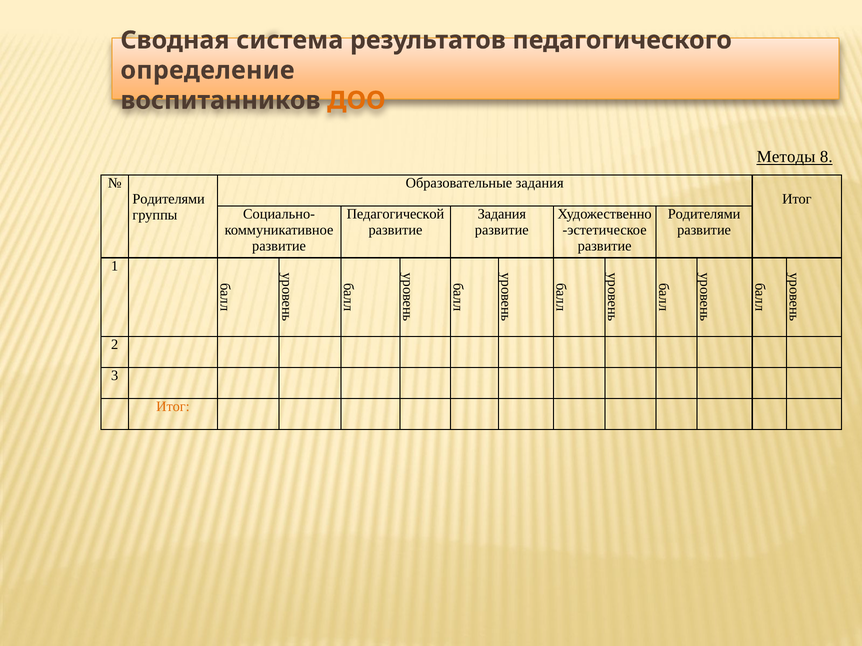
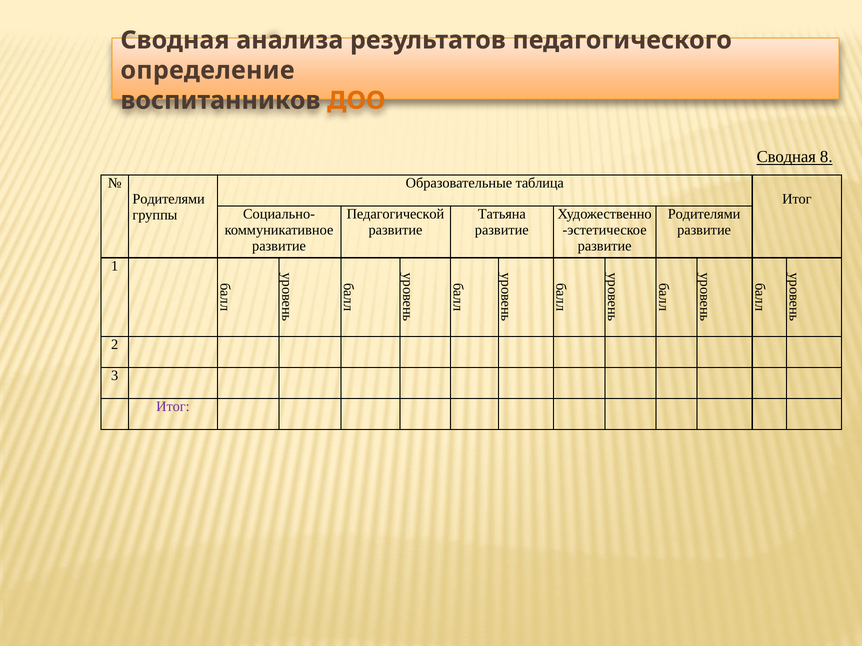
система: система -> анализа (290, 40)
Методы: Методы -> Сводная (786, 157)
Образовательные задания: задания -> таблица (540, 183)
Задания: Задания -> Татьяна (502, 214)
Итог colour: orange -> purple (173, 407)
